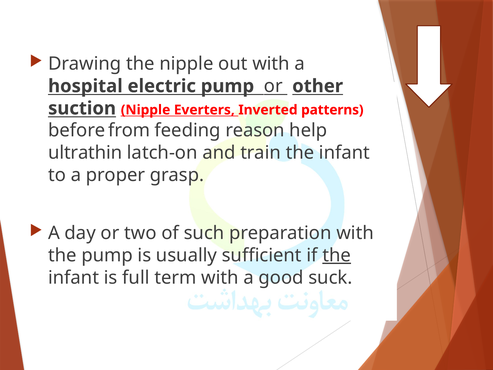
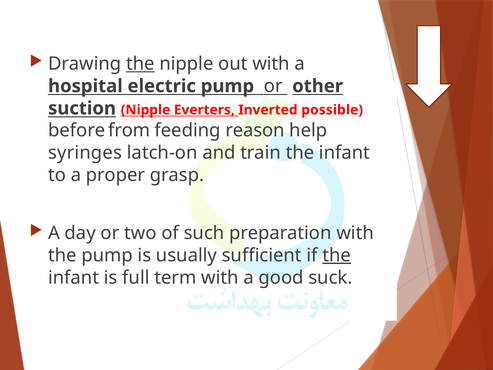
the underline: none -> present (140, 64)
patterns: patterns -> possible (332, 110)
ultrathin: ultrathin -> syringes (85, 153)
